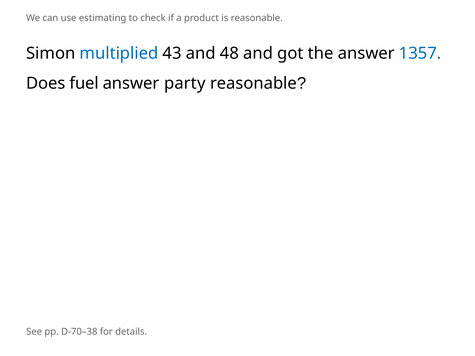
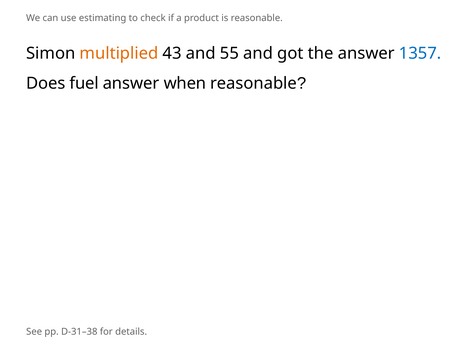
multiplied colour: blue -> orange (119, 53)
48: 48 -> 55 (229, 53)
party: party -> when (185, 83)
D-70–38: D-70–38 -> D-31–38 (79, 332)
